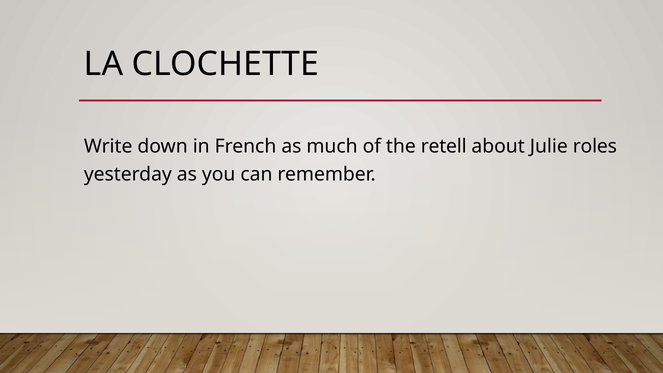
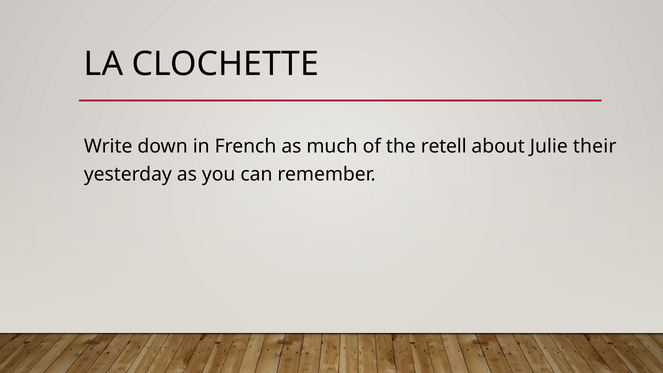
roles: roles -> their (595, 146)
